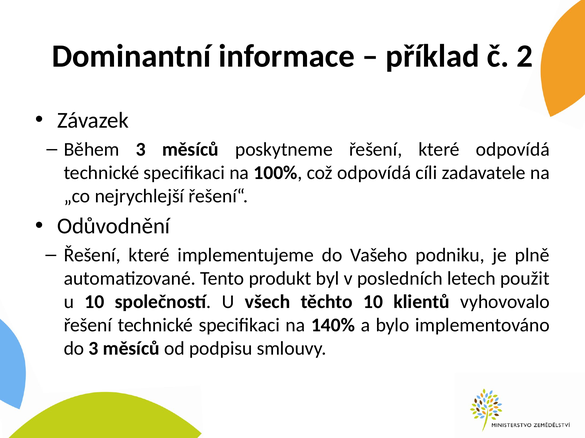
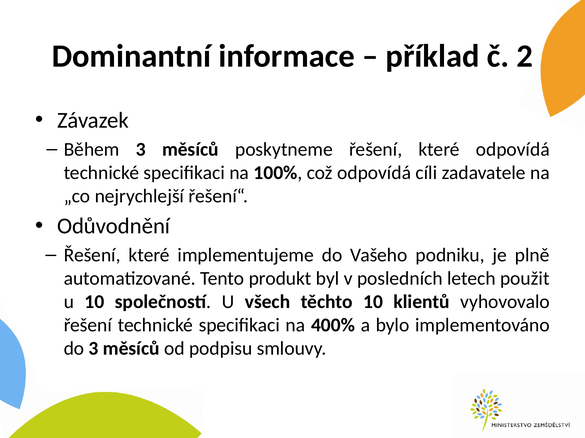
140%: 140% -> 400% (333, 326)
